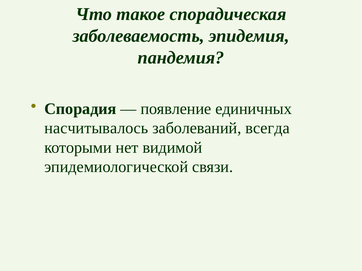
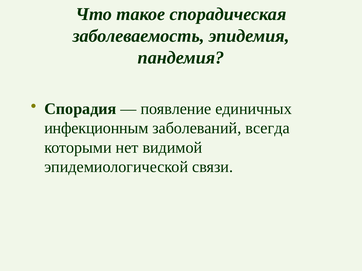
насчитывалось: насчитывалось -> инфекционным (96, 128)
